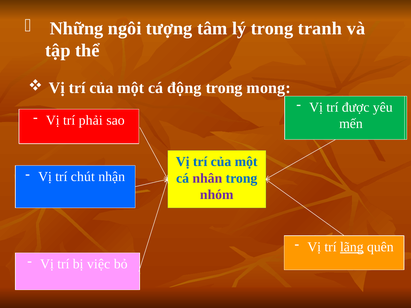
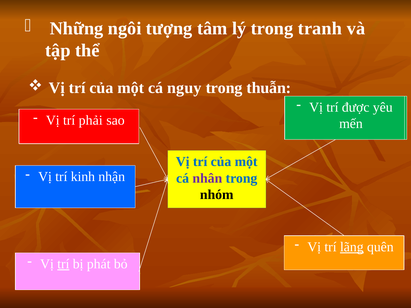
động: động -> nguy (184, 88)
mong: mong -> thuẫn (269, 88)
chút: chút -> kinh (83, 177)
nhóm colour: purple -> black (217, 195)
trí underline: none -> present (63, 264)
việc: việc -> phát (99, 264)
